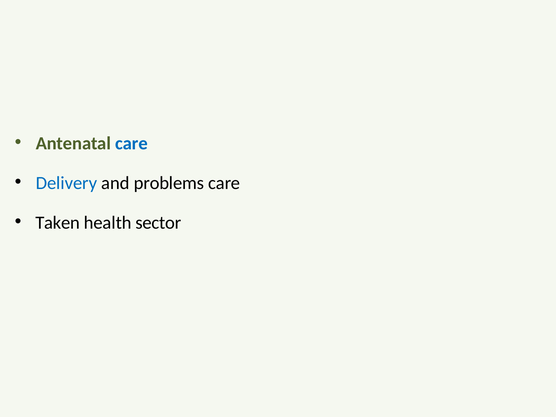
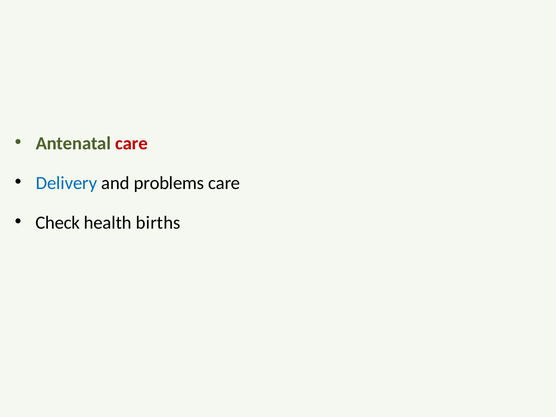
care colour: blue -> red (131, 143)
Taken: Taken -> Check (58, 223)
sector: sector -> births (158, 223)
